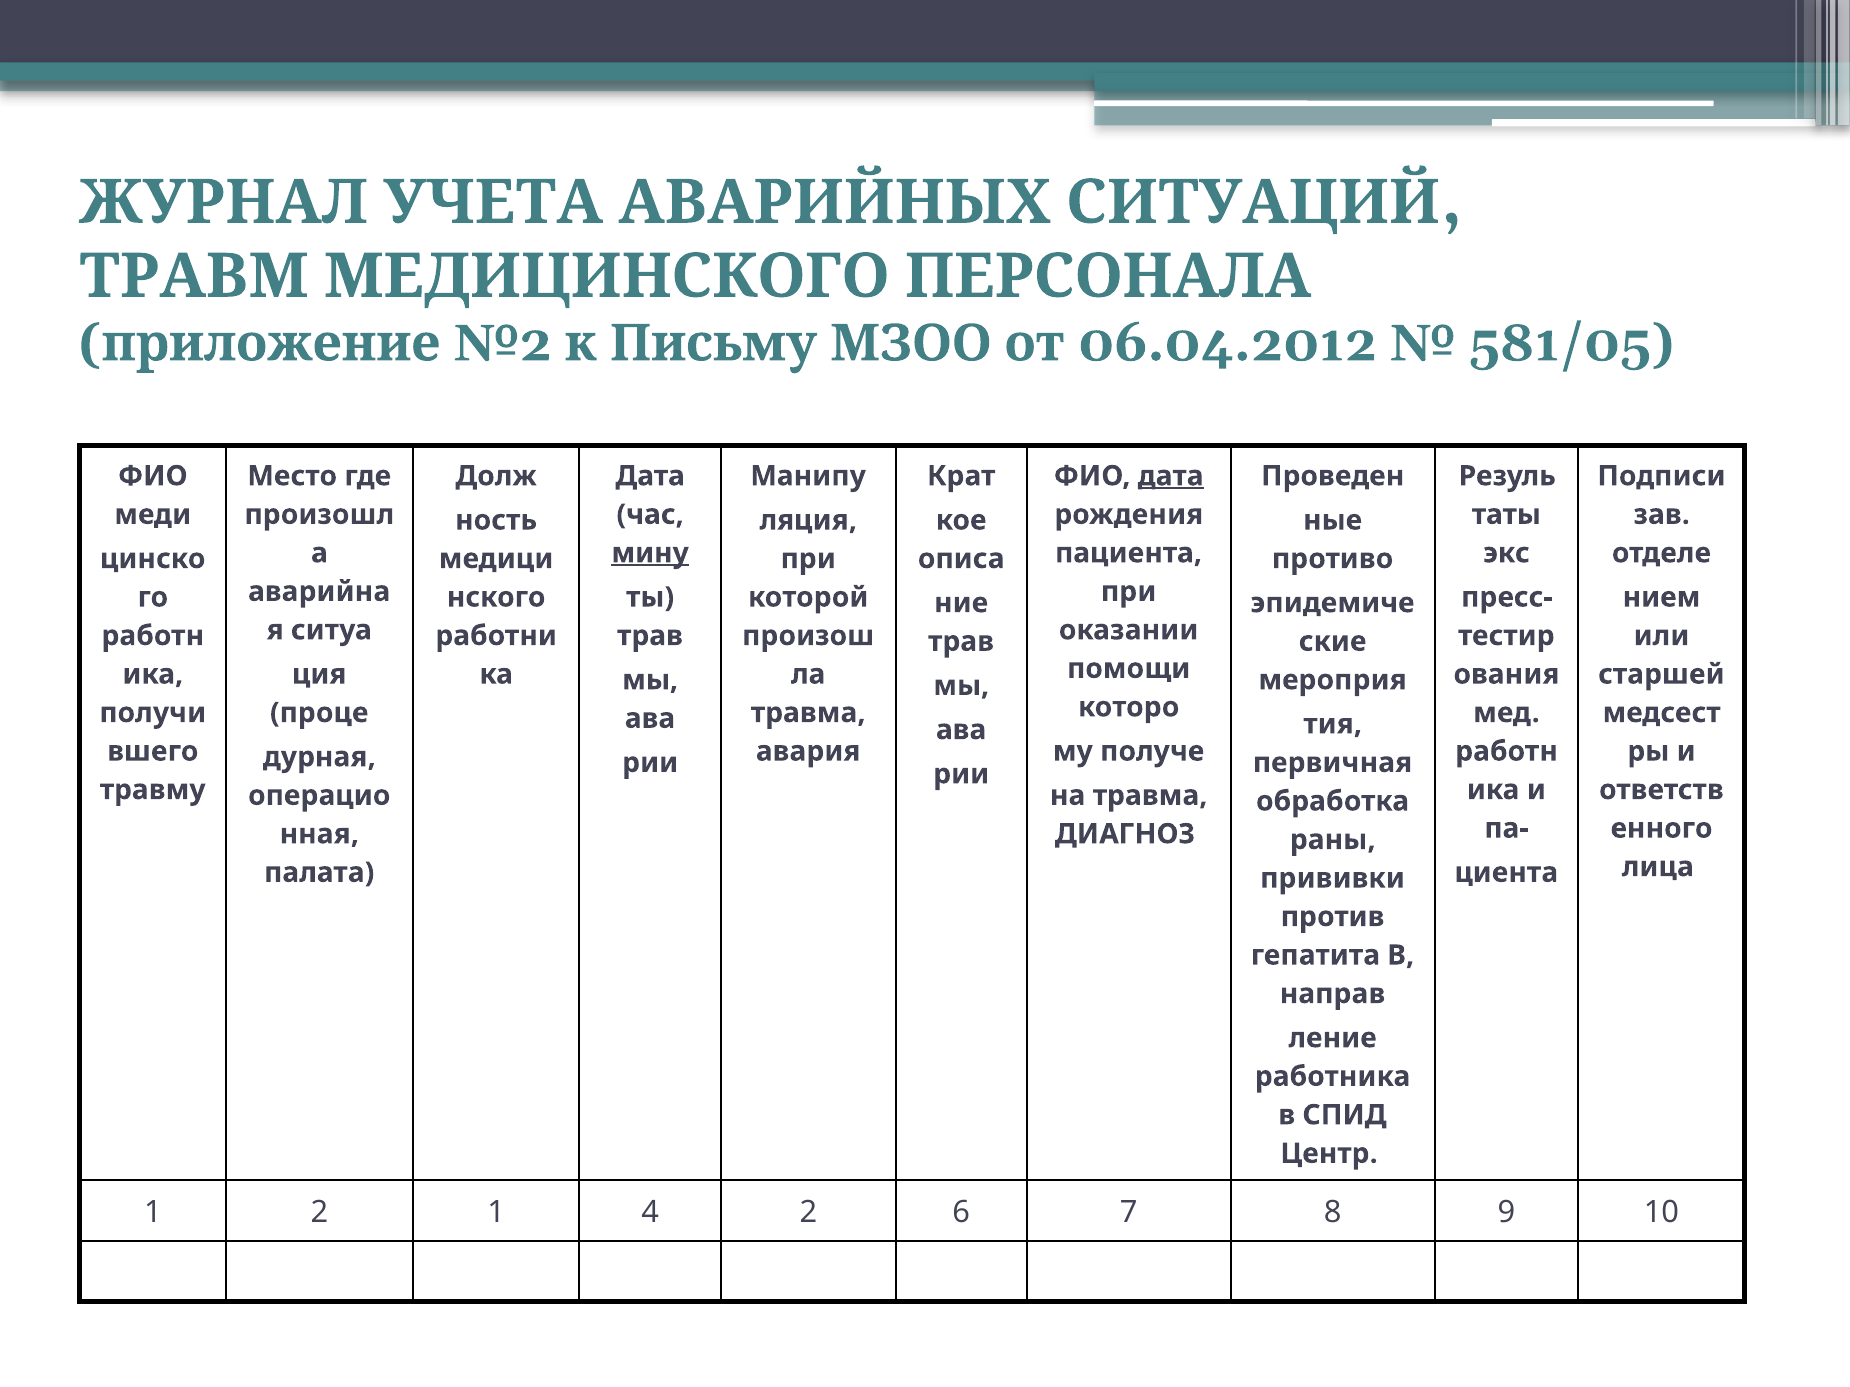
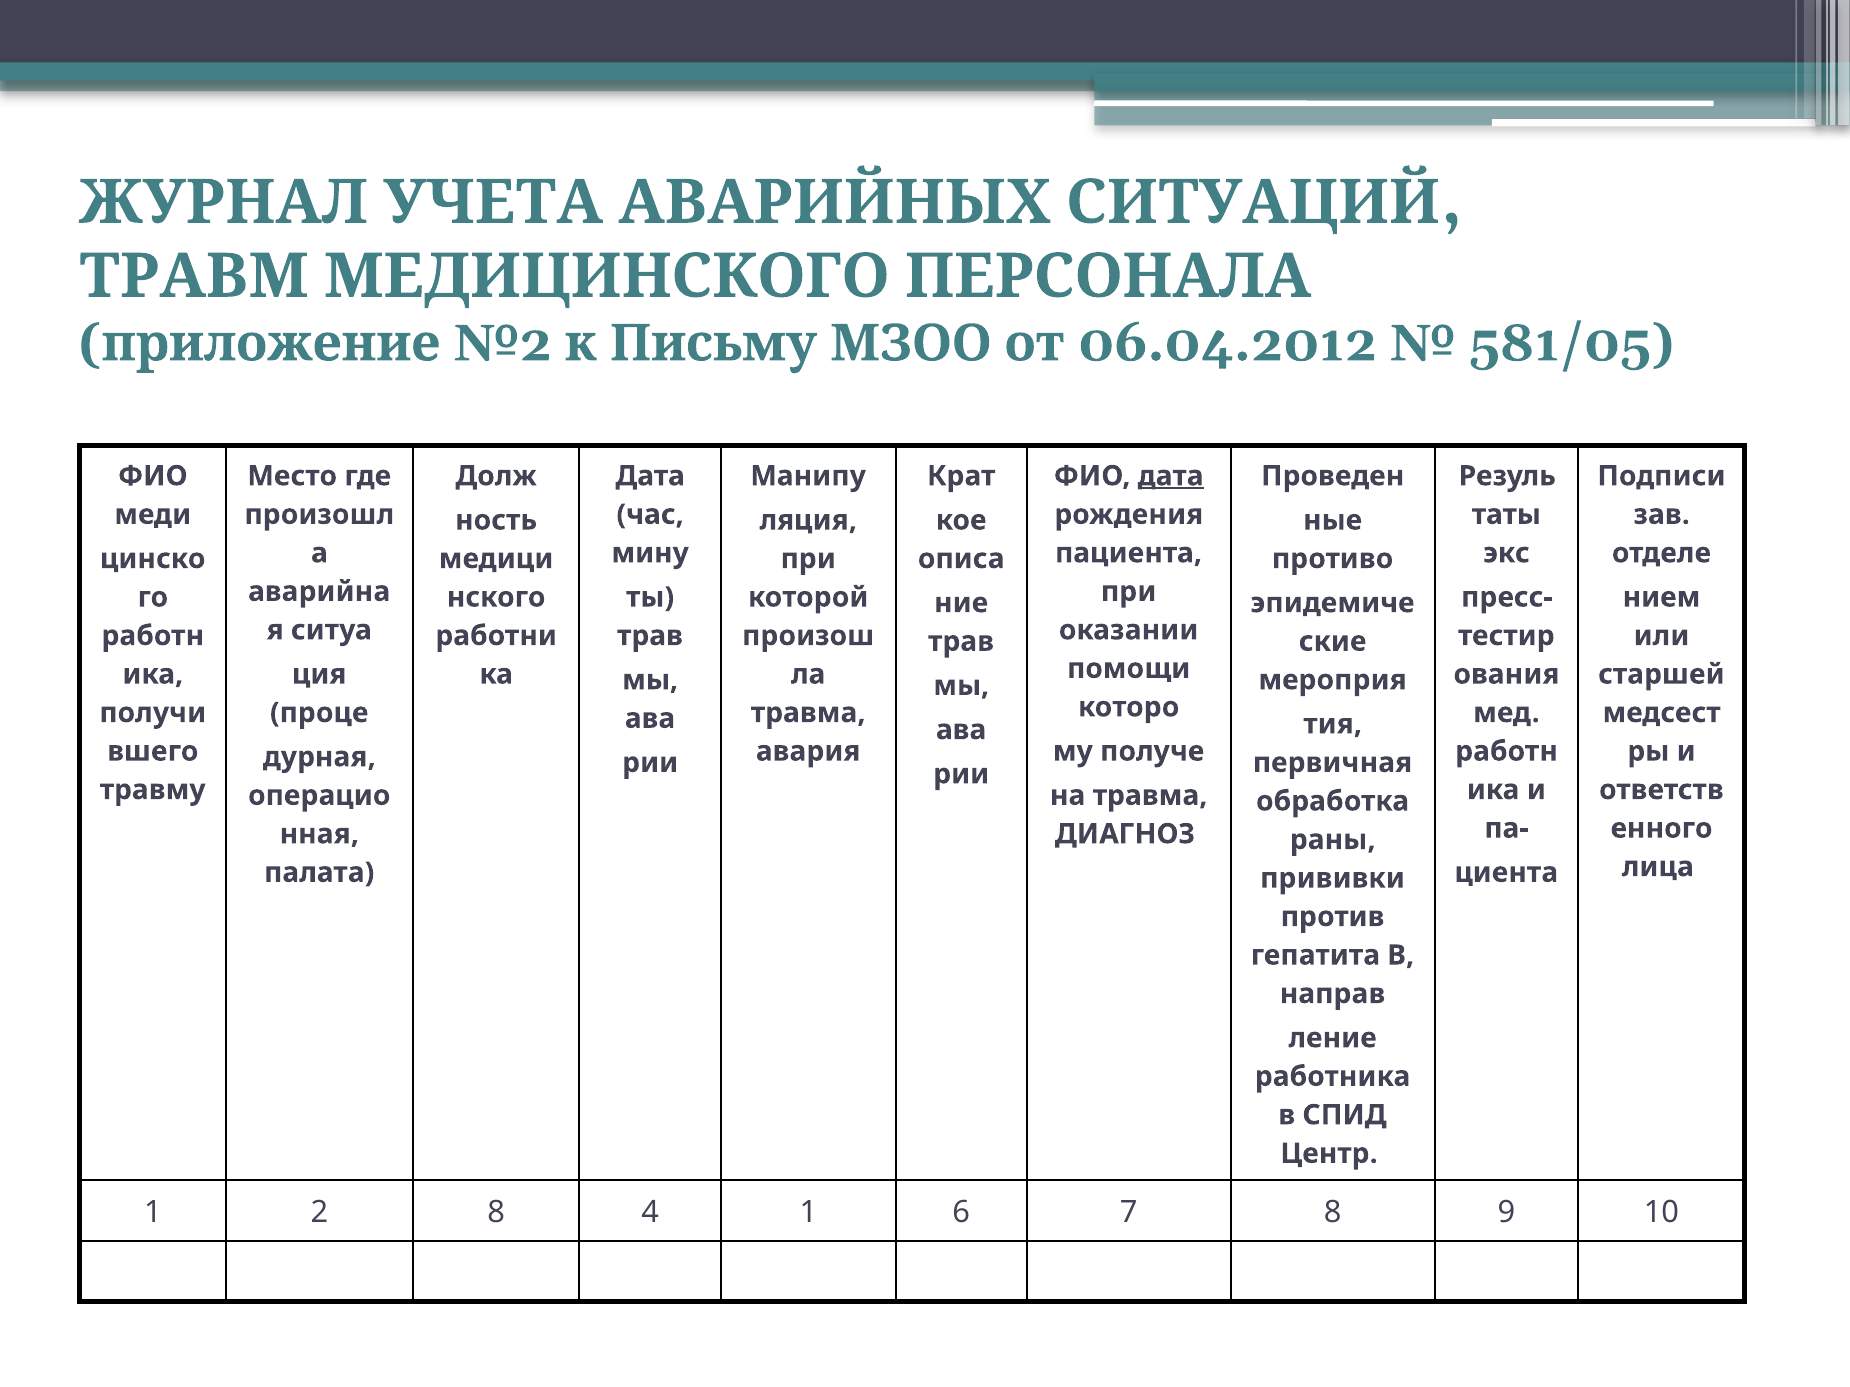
мину underline: present -> none (650, 553)
2 1: 1 -> 8 (496, 1213)
4 2: 2 -> 1 (808, 1213)
